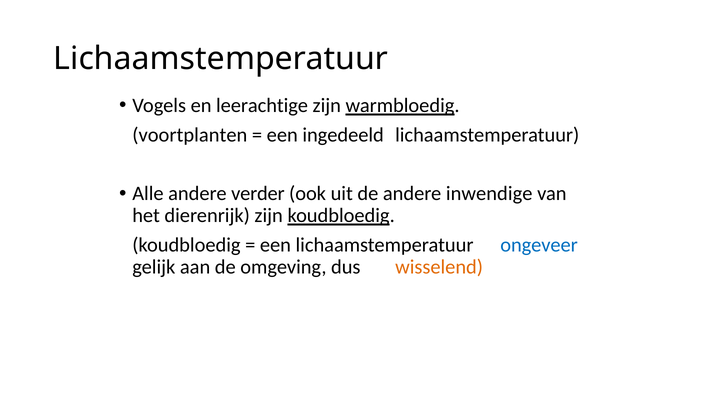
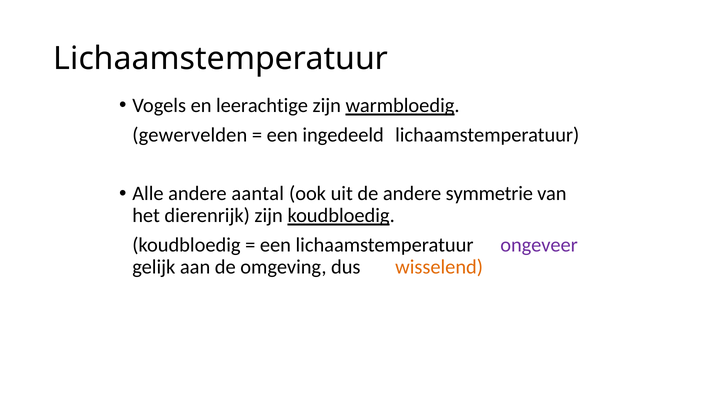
voortplanten: voortplanten -> gewervelden (190, 135)
verder: verder -> aantal (258, 194)
inwendige: inwendige -> symmetrie (489, 194)
ongeveer colour: blue -> purple (539, 245)
